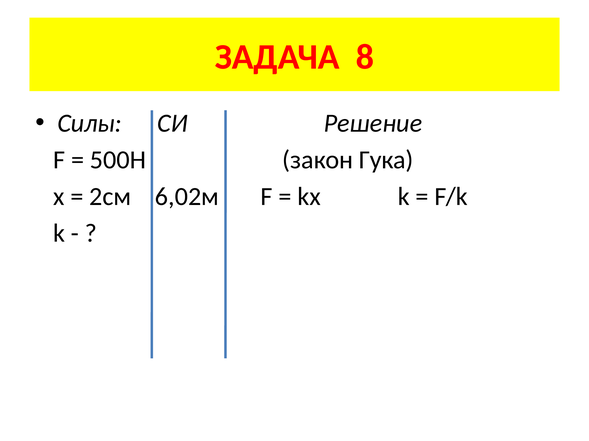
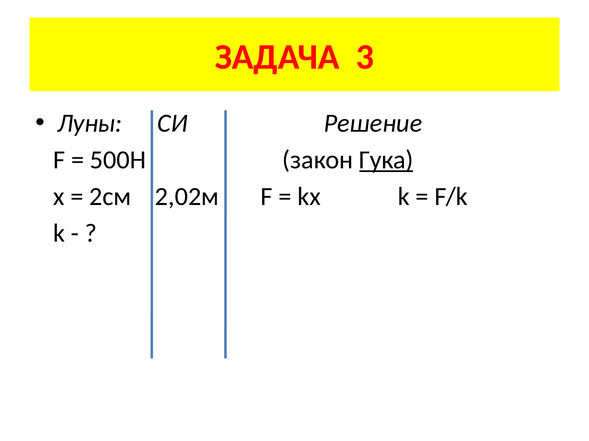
8: 8 -> 3 (365, 57)
Силы: Силы -> Луны (90, 124)
Гука underline: none -> present (386, 160)
6,02м: 6,02м -> 2,02м (187, 197)
